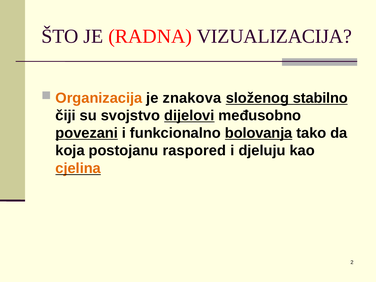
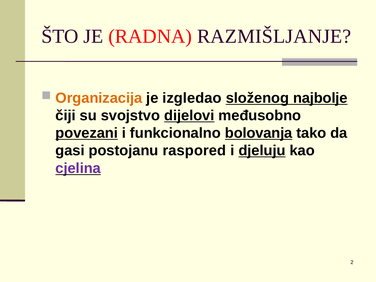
VIZUALIZACIJA: VIZUALIZACIJA -> RAZMIŠLJANJE (274, 36)
znakova: znakova -> izgledao (192, 98)
stabilno: stabilno -> najbolje (320, 98)
koja: koja -> gasi (70, 151)
djeluju underline: none -> present (262, 151)
cjelina colour: orange -> purple (78, 168)
